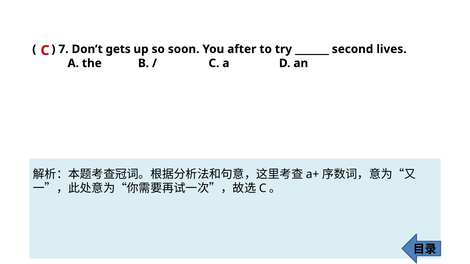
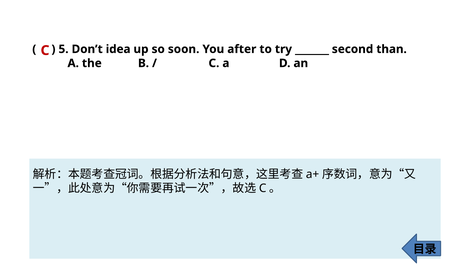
7: 7 -> 5 (64, 49)
gets: gets -> idea (118, 49)
lives: lives -> than (392, 49)
